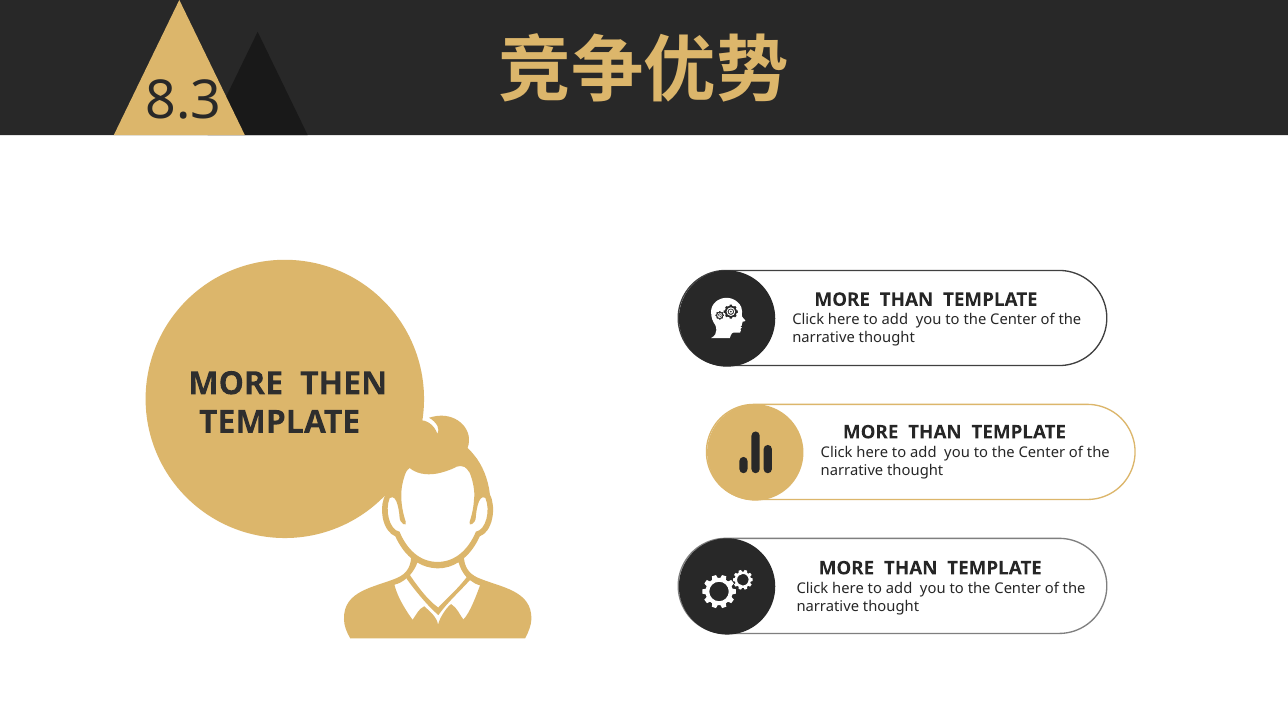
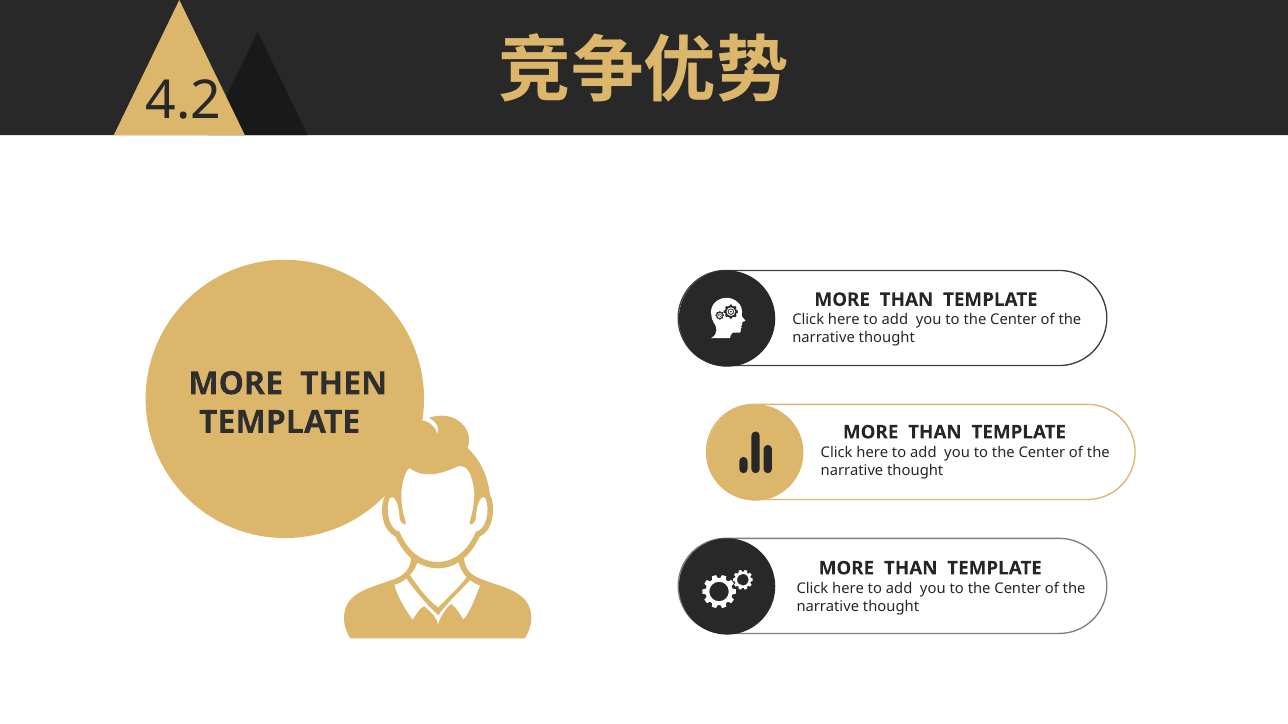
8.3: 8.3 -> 4.2 (183, 101)
